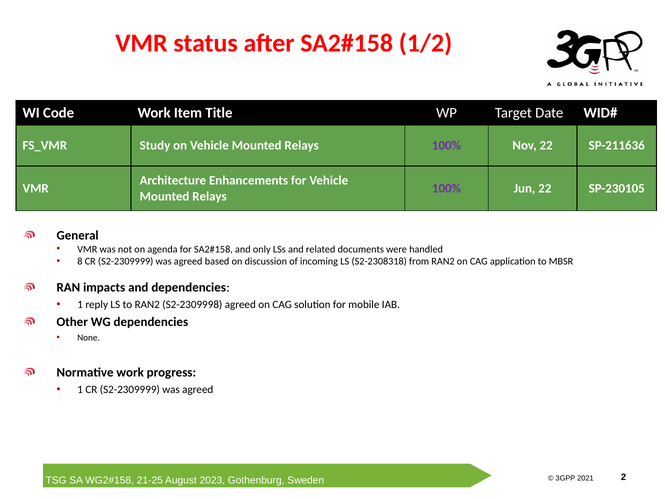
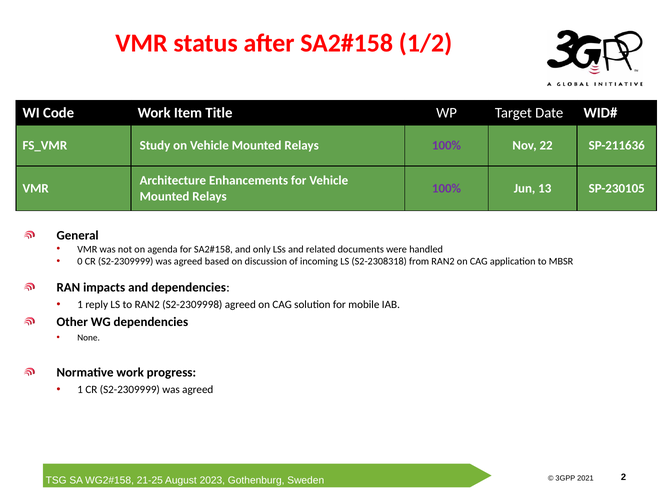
Jun 22: 22 -> 13 (545, 188)
8: 8 -> 0 (80, 261)
